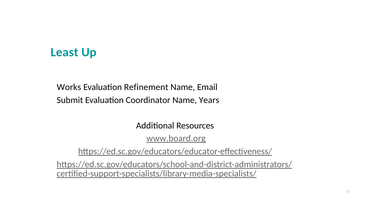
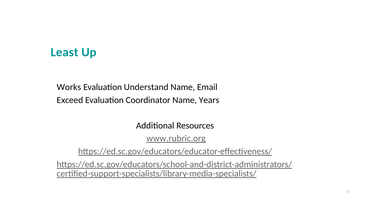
Refinement: Refinement -> Understand (146, 87)
Submit: Submit -> Exceed (70, 100)
www.board.org: www.board.org -> www.rubric.org (176, 138)
